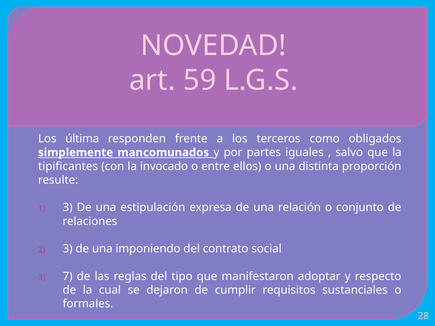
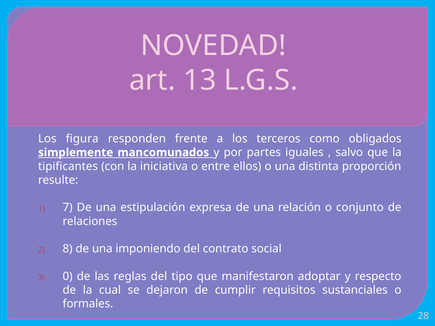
59: 59 -> 13 (200, 80)
última: última -> figura (82, 139)
invocado: invocado -> iniciativa (164, 166)
1 3: 3 -> 7 (68, 208)
2 3: 3 -> 8 (68, 249)
7: 7 -> 0 (68, 277)
